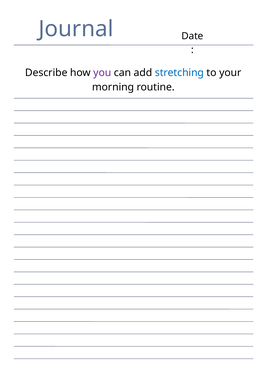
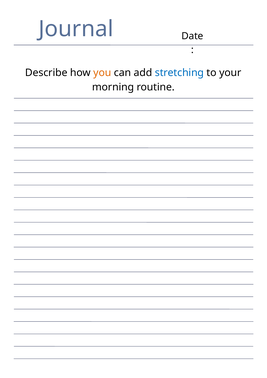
you colour: purple -> orange (102, 73)
